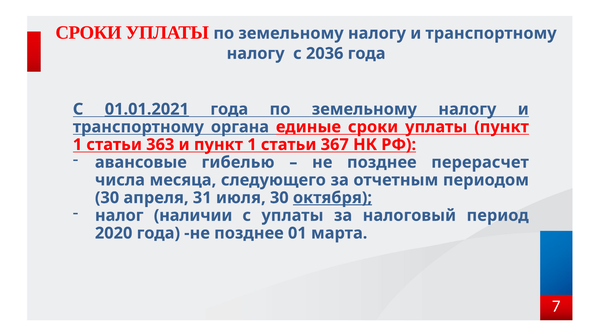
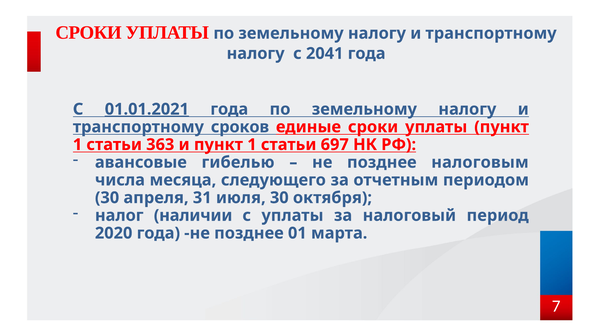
2036: 2036 -> 2041 (325, 53)
органа: органа -> сроков (240, 127)
367: 367 -> 697 (335, 144)
перерасчет: перерасчет -> налоговым (480, 162)
октября underline: present -> none (332, 197)
